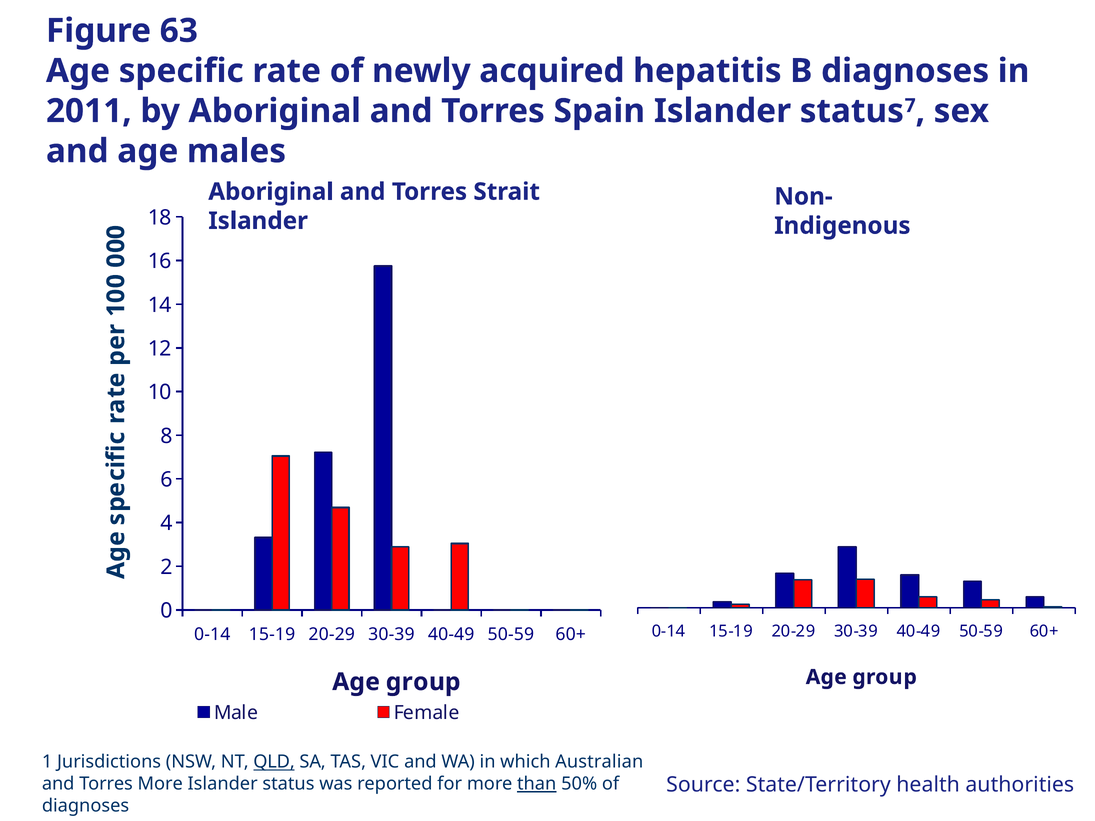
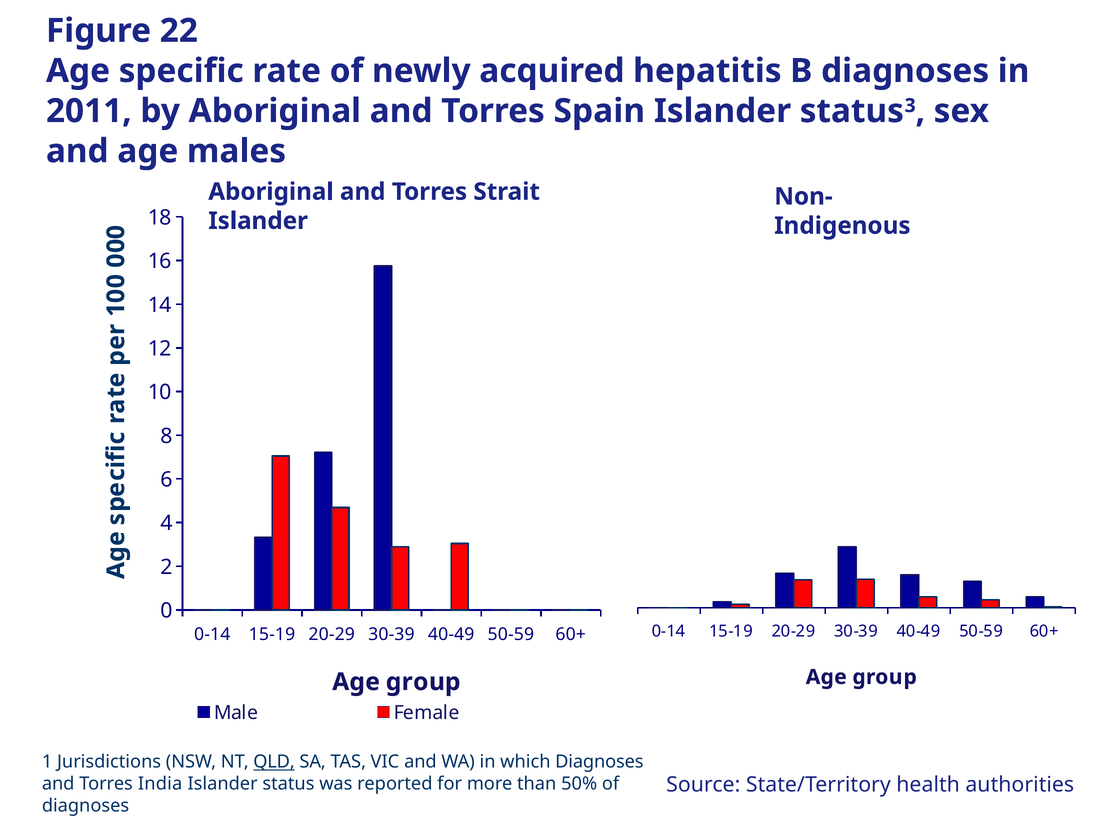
63: 63 -> 22 (179, 31)
7: 7 -> 3 (910, 106)
which Australian: Australian -> Diagnoses (599, 762)
Torres More: More -> India (160, 784)
than underline: present -> none (537, 784)
